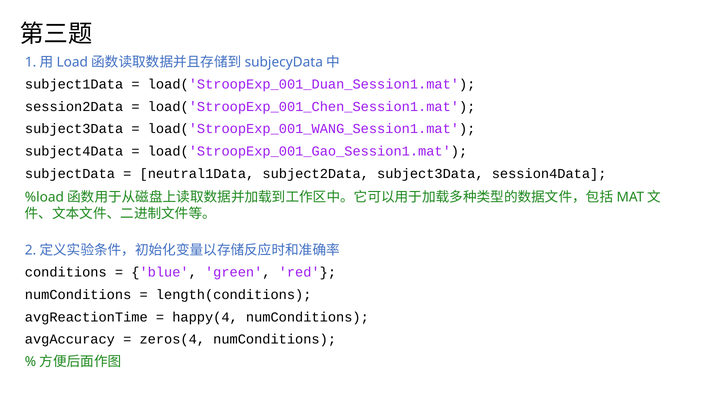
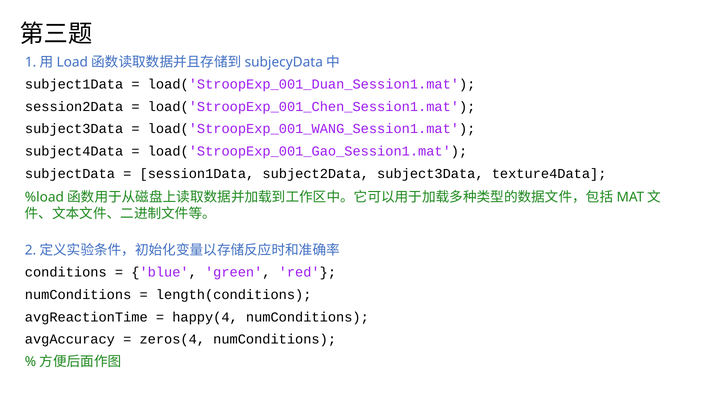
neutral1Data: neutral1Data -> session1Data (197, 173)
session4Data: session4Data -> texture4Data (549, 173)
